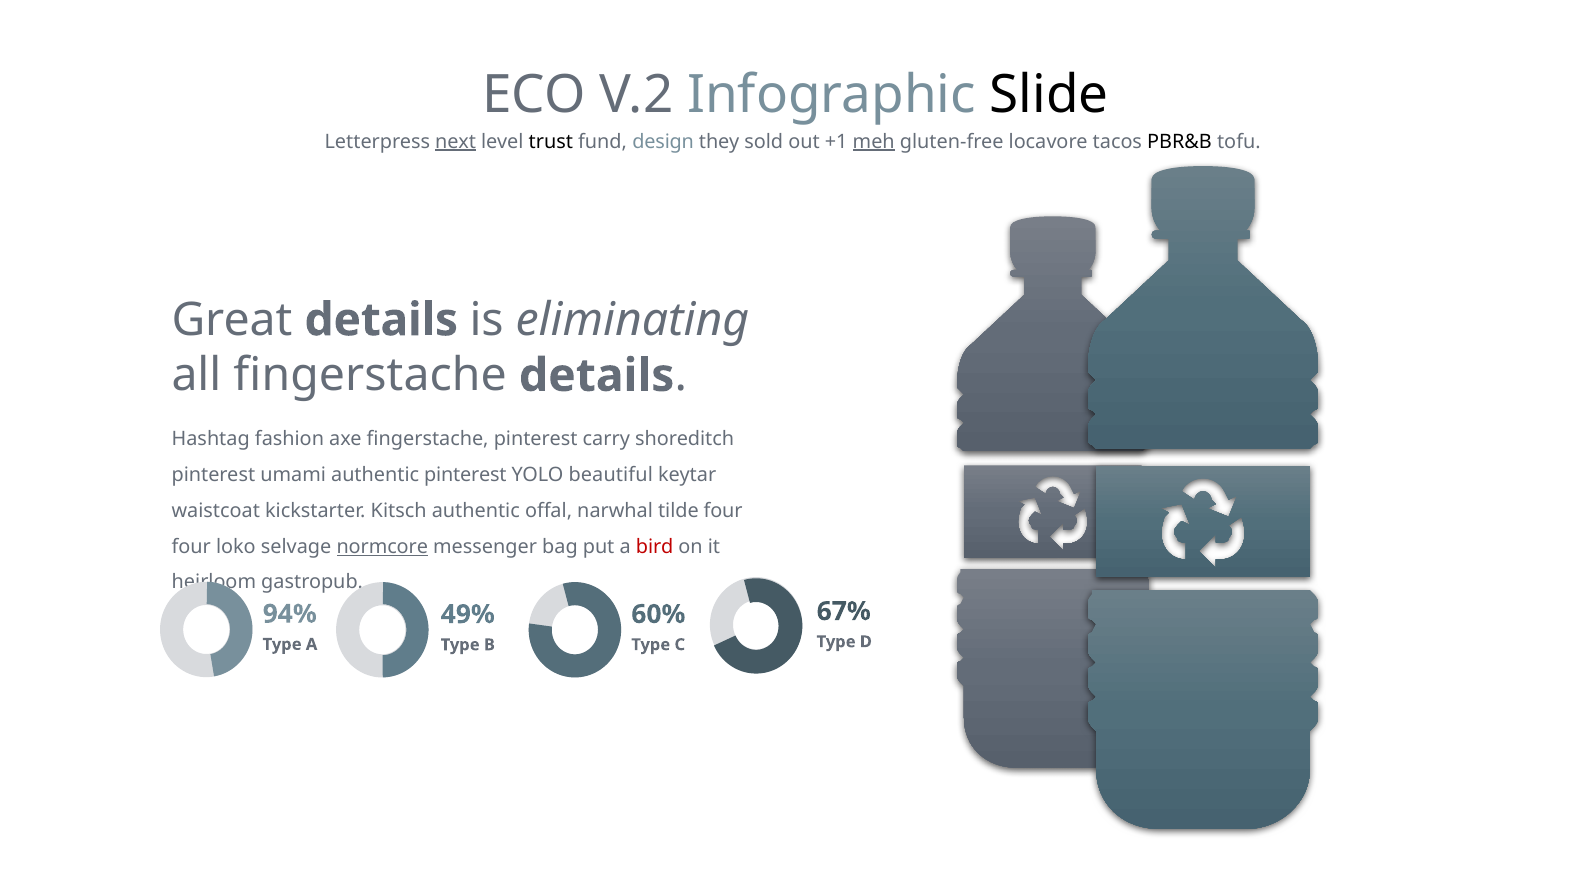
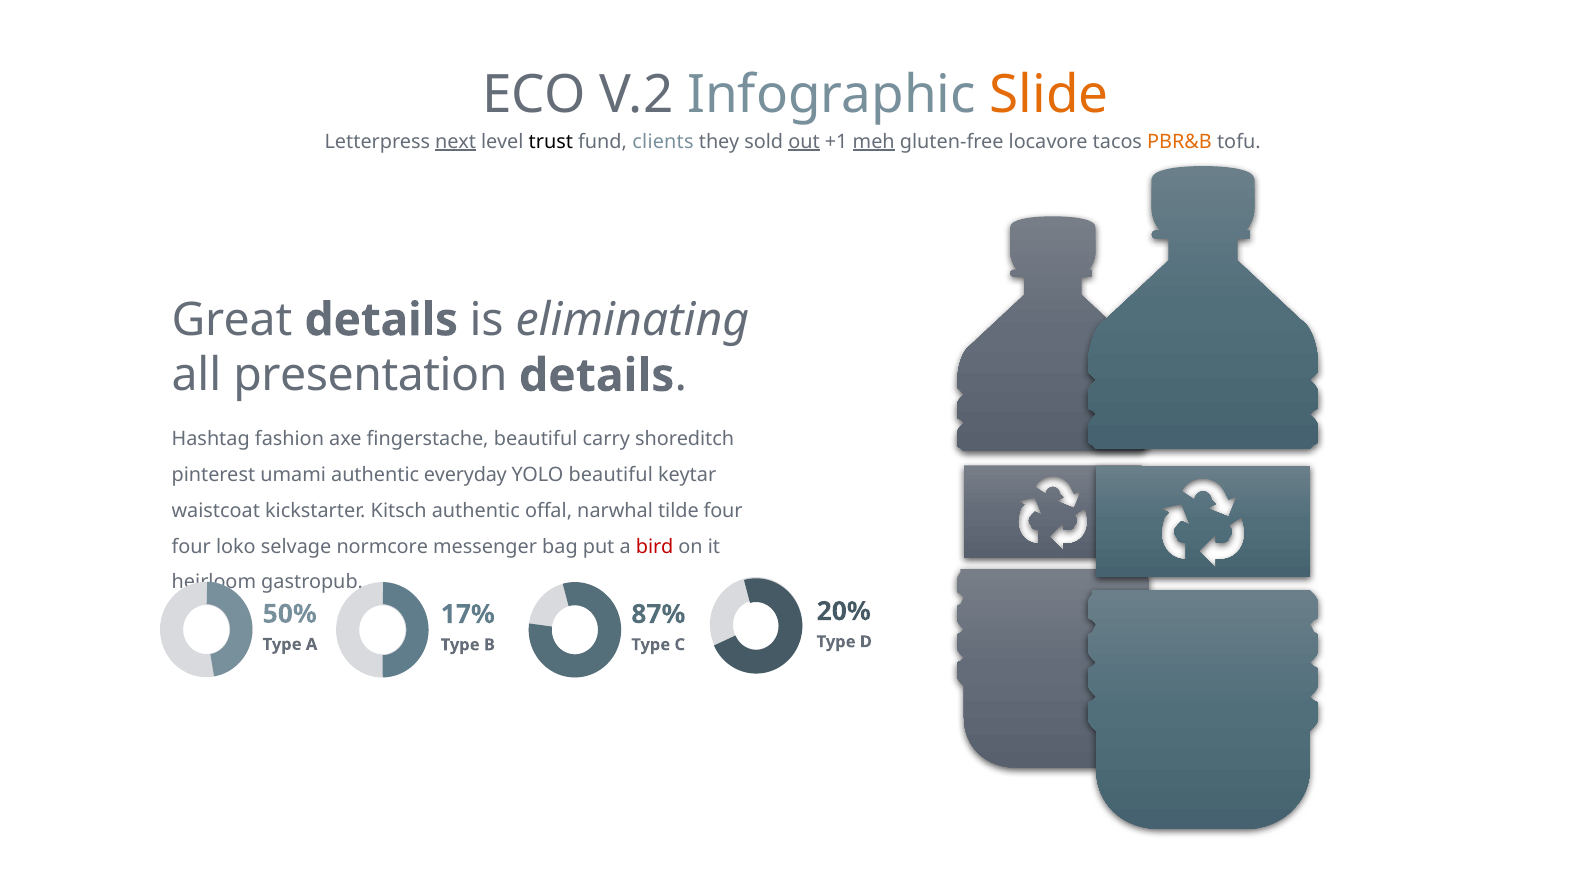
Slide colour: black -> orange (1049, 95)
design: design -> clients (663, 142)
out underline: none -> present (804, 142)
PBR&B colour: black -> orange (1180, 142)
all fingerstache: fingerstache -> presentation (370, 376)
fingerstache pinterest: pinterest -> beautiful (536, 440)
authentic pinterest: pinterest -> everyday (465, 475)
normcore underline: present -> none (382, 547)
67%: 67% -> 20% (844, 612)
94%: 94% -> 50% (290, 614)
49%: 49% -> 17% (468, 615)
60%: 60% -> 87% (658, 615)
